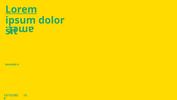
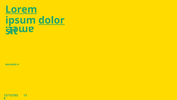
dolor underline: none -> present (51, 20)
